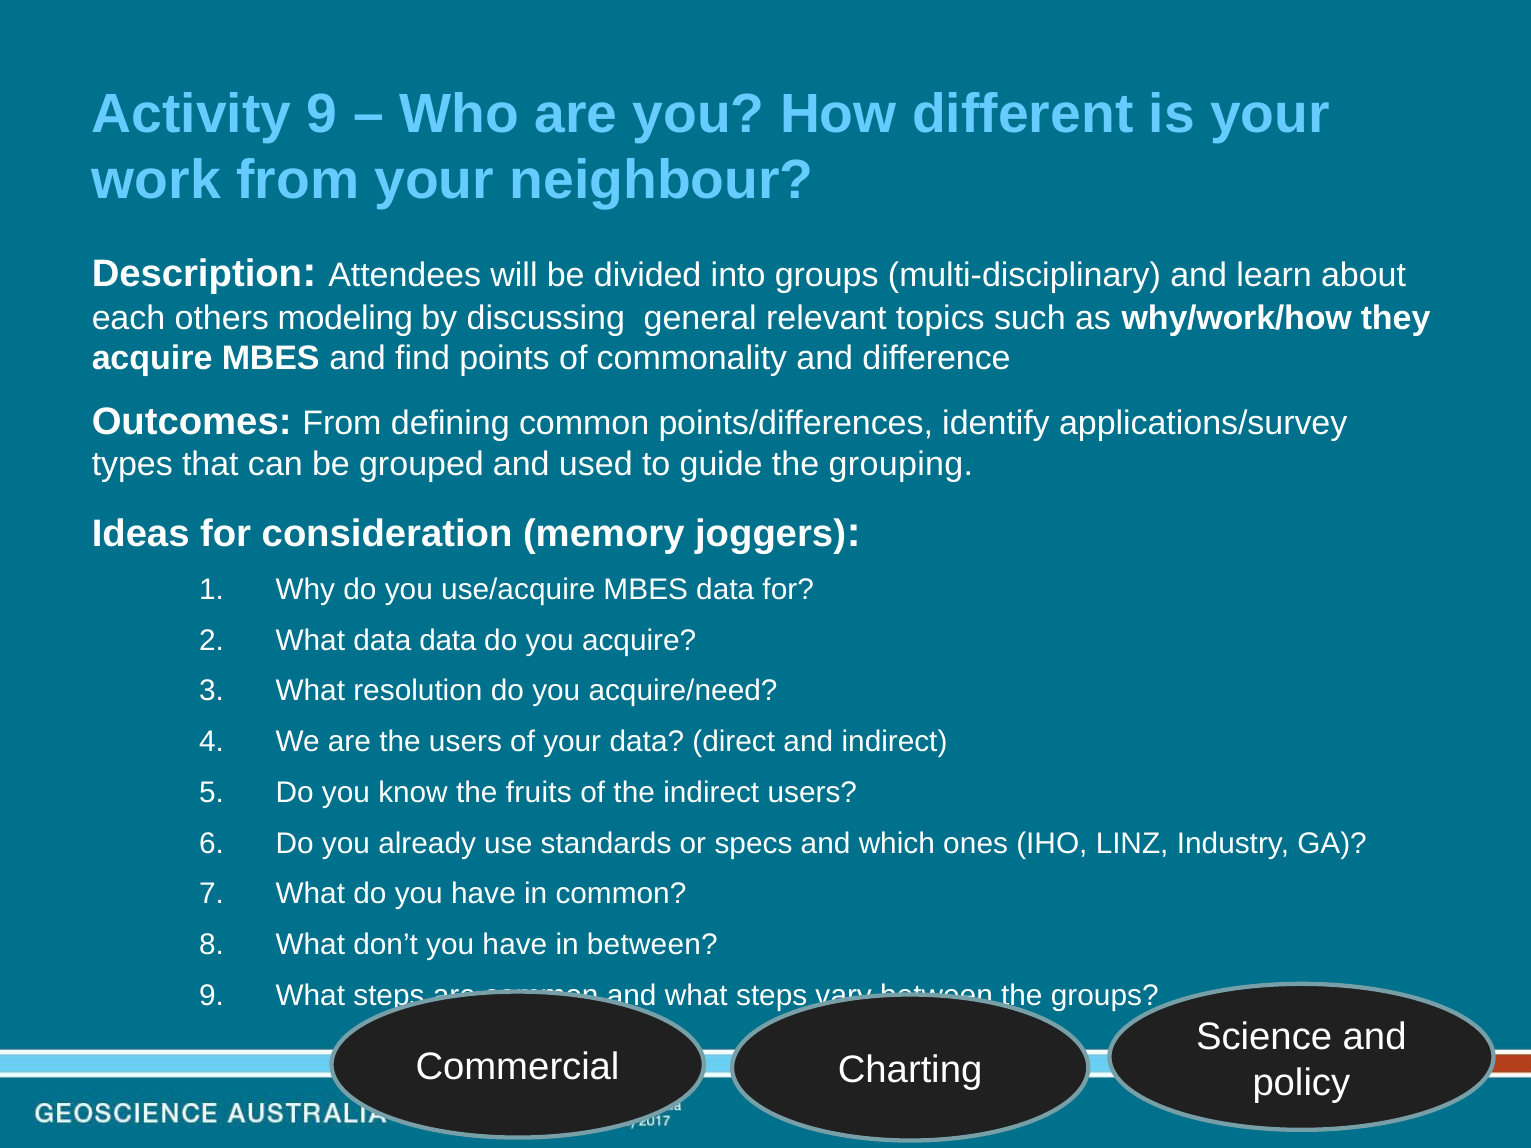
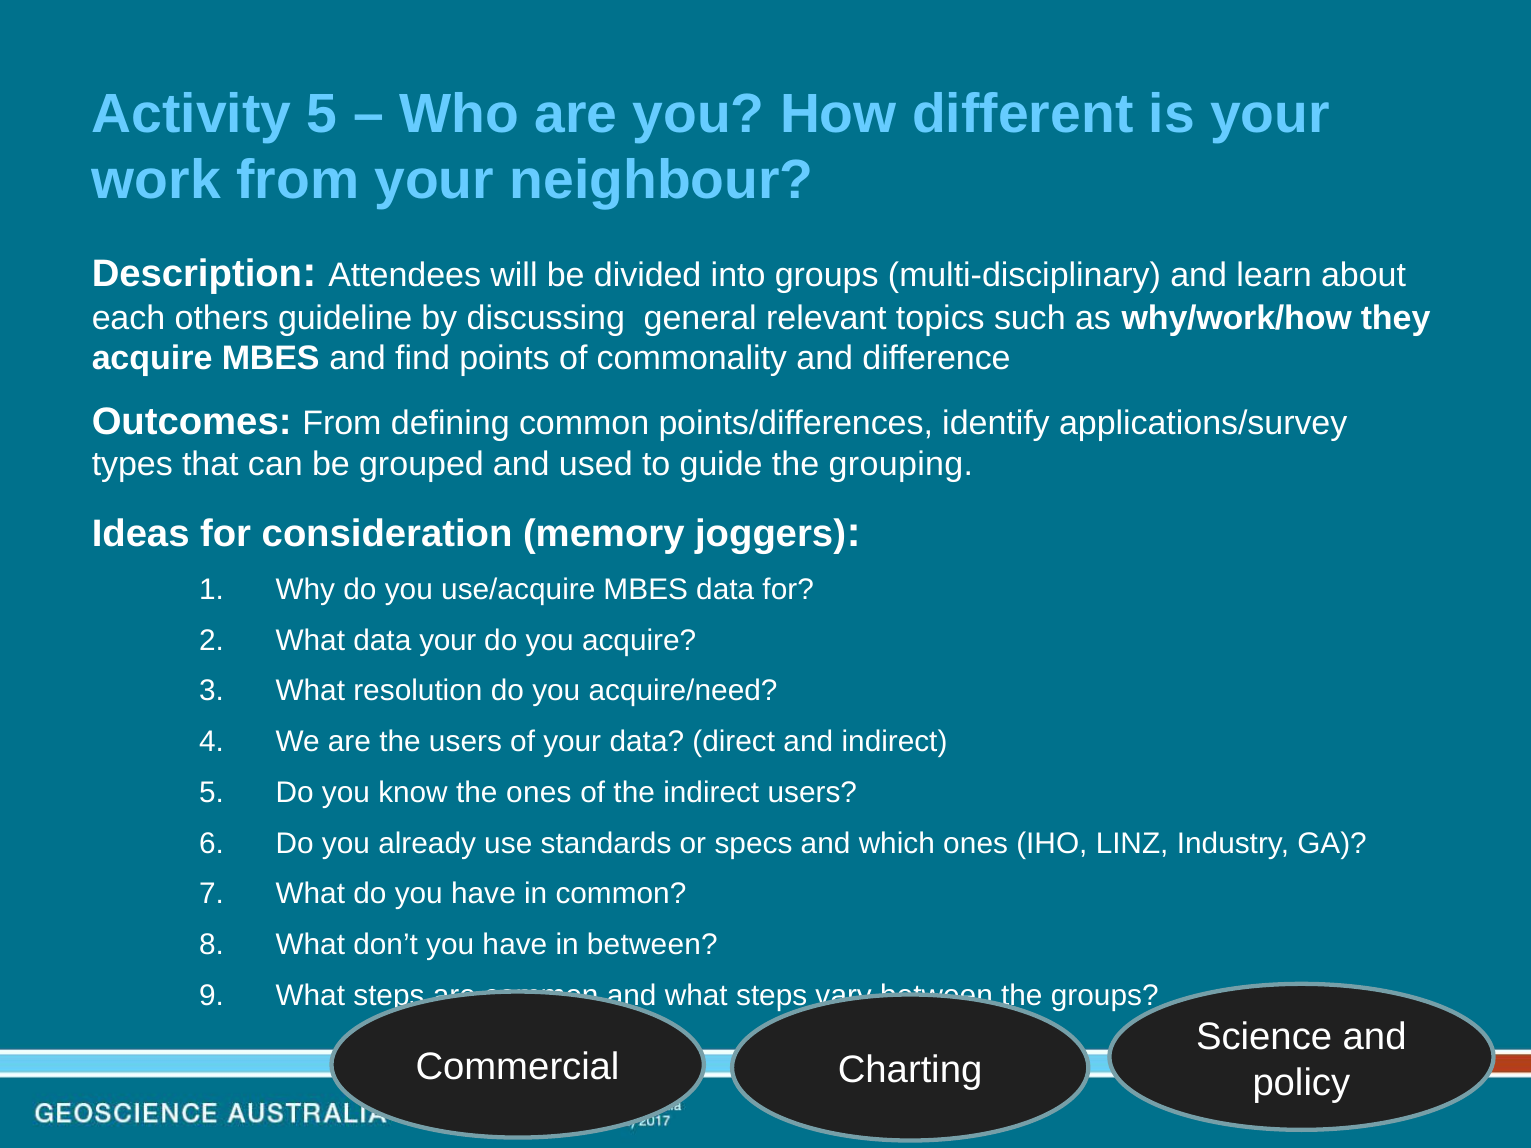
Activity 9: 9 -> 5 (322, 114)
modeling: modeling -> guideline (345, 318)
data data: data -> your (448, 641)
the fruits: fruits -> ones (539, 793)
